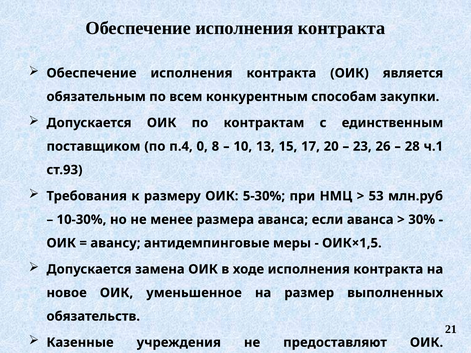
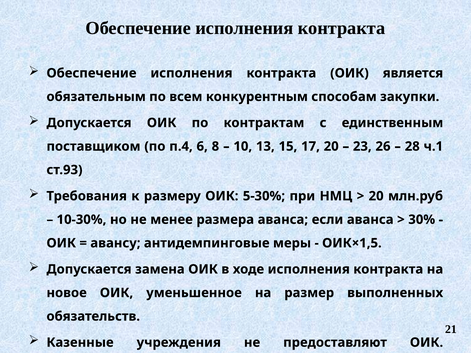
0: 0 -> 6 (202, 146)
53: 53 -> 20 (376, 196)
